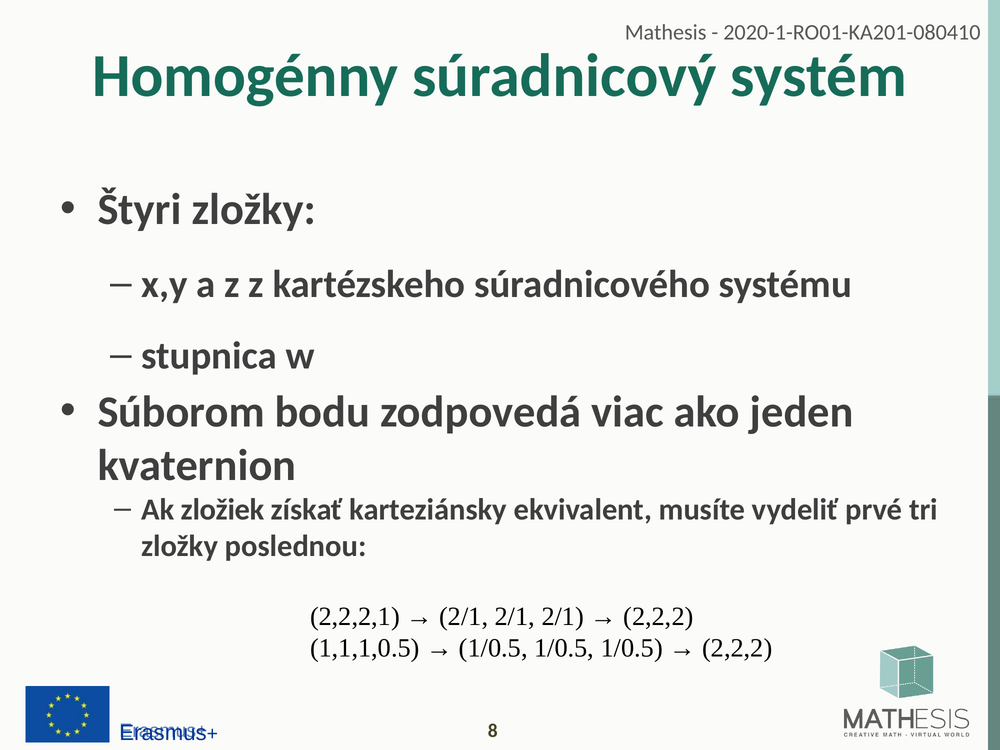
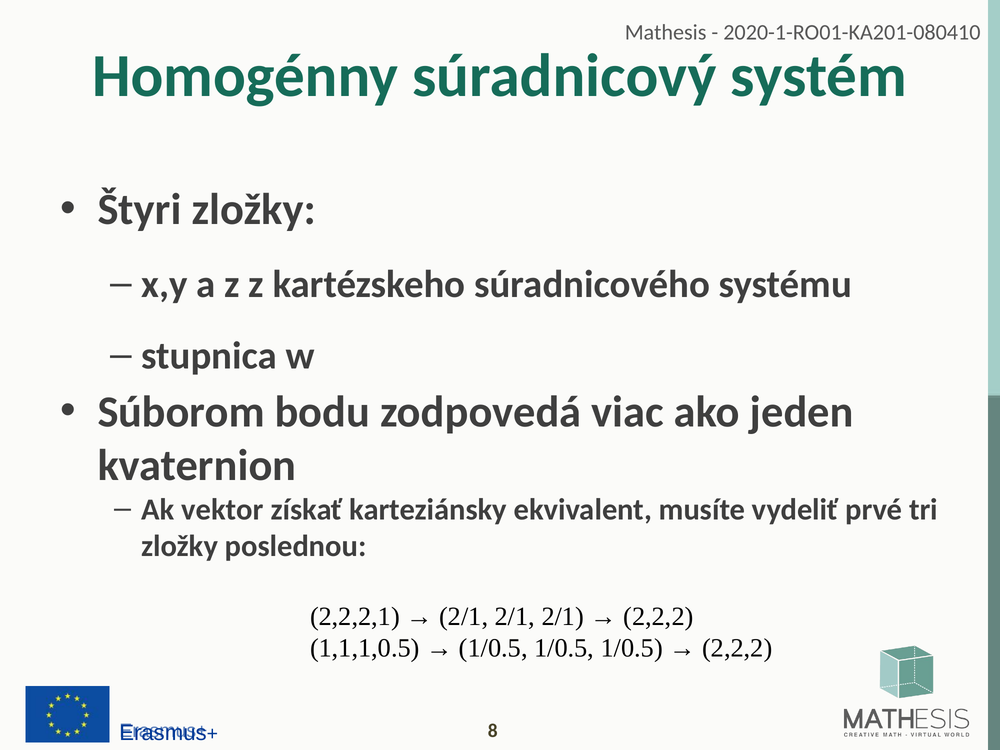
zložiek: zložiek -> vektor (222, 509)
